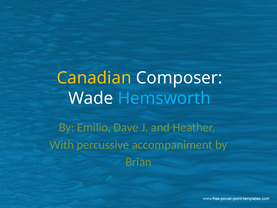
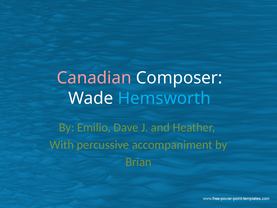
Canadian colour: yellow -> pink (94, 78)
